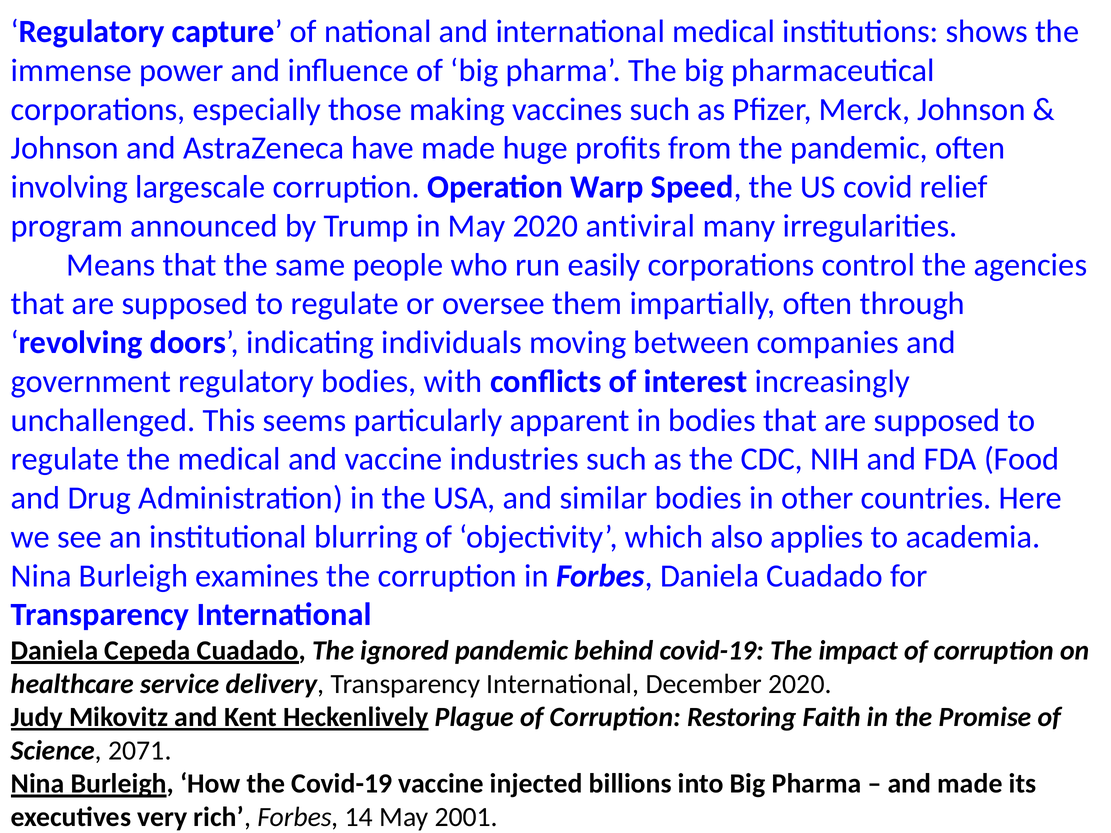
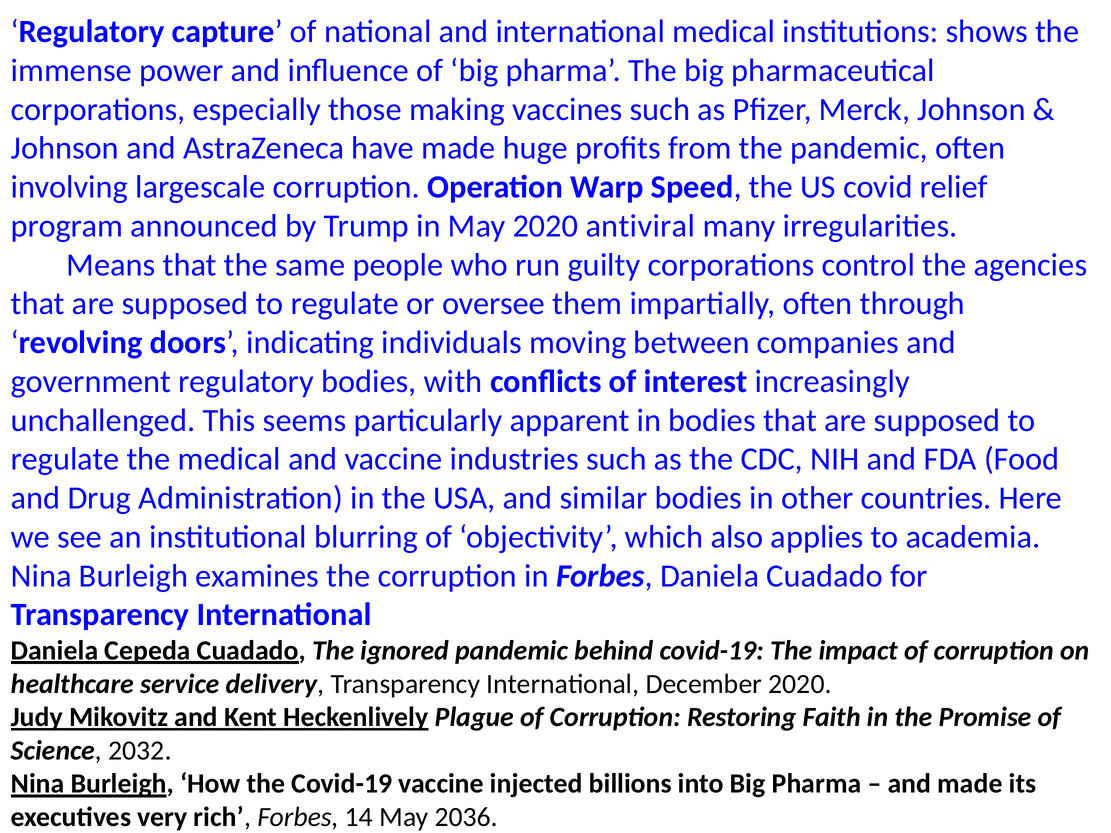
easily: easily -> guilty (604, 265)
2071: 2071 -> 2032 (140, 751)
2001: 2001 -> 2036 (466, 817)
